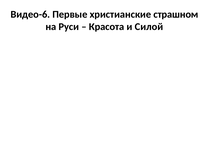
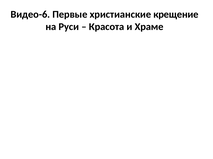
страшном: страшном -> крещение (176, 14)
Силой: Силой -> Храме (149, 27)
